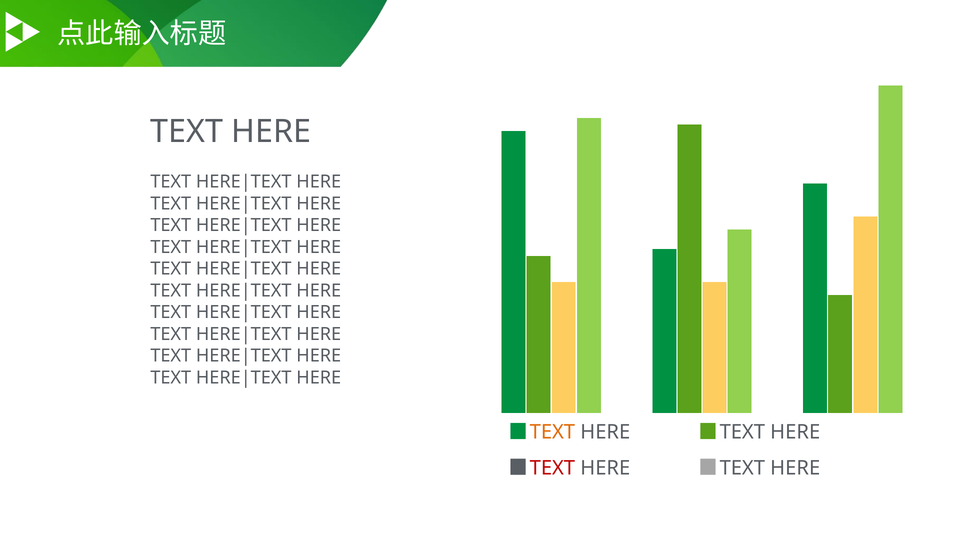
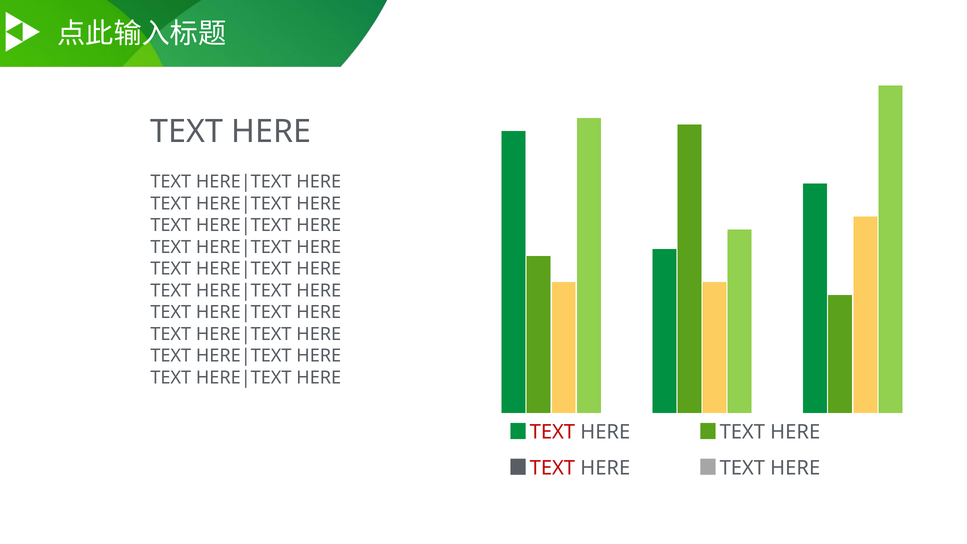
TEXT colour: orange -> red (552, 432)
